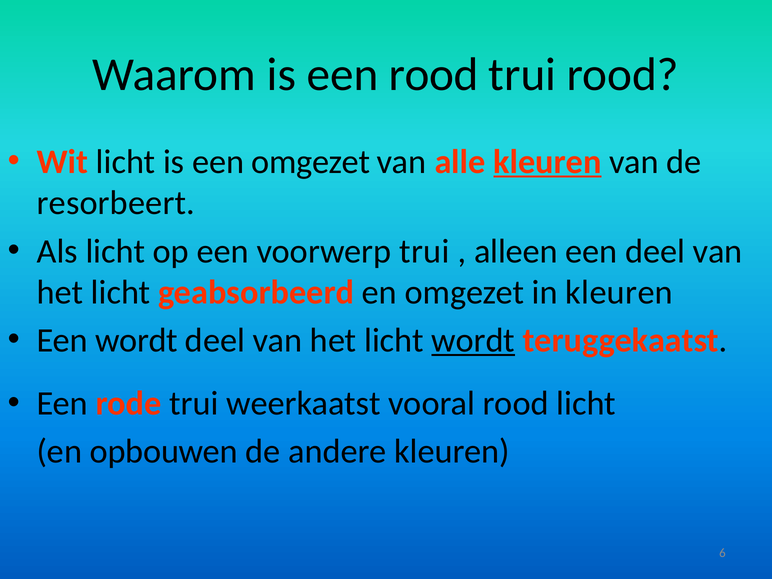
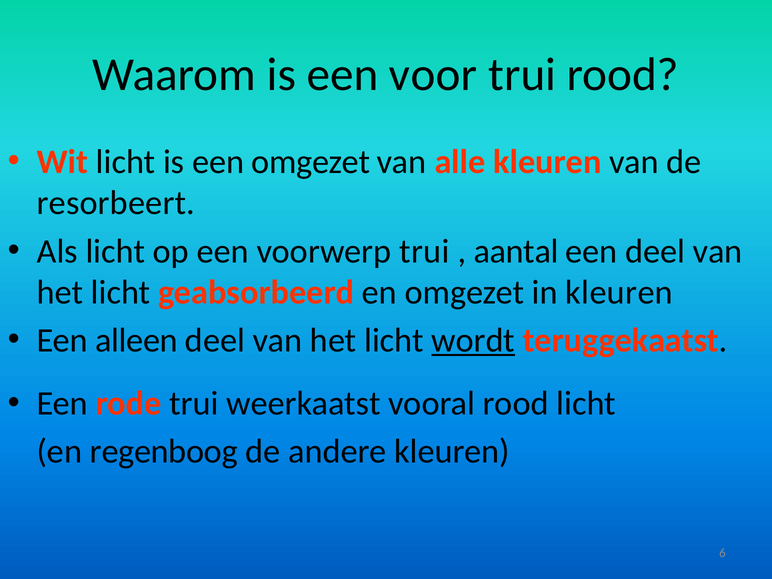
een rood: rood -> voor (433, 75)
kleuren underline: present -> none (547, 162)
alleen: alleen -> aantal (516, 251)
Een wordt: wordt -> alleen (137, 340)
opbouwen: opbouwen -> regenboog (164, 452)
